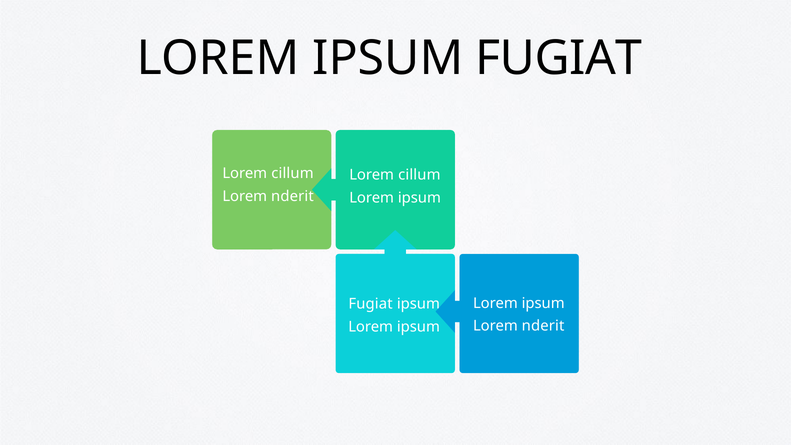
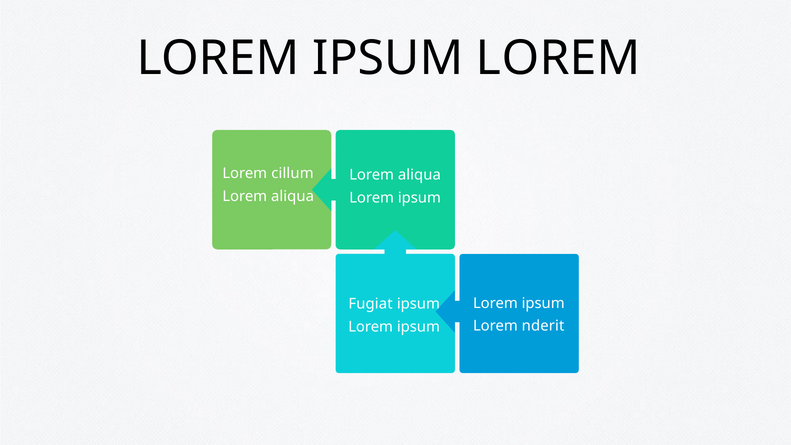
FUGIAT: FUGIAT -> LOREM (558, 58)
cillum: cillum -> aliqua (419, 175)
nderit: nderit -> aliqua (292, 196)
